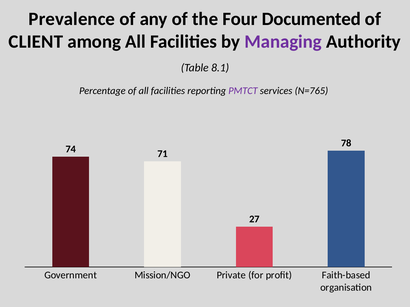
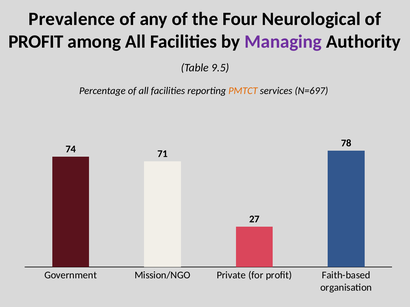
Documented: Documented -> Neurological (311, 19)
CLIENT: CLIENT -> PROFIT (36, 42)
8.1: 8.1 -> 9.5 (220, 68)
PMTCT colour: purple -> orange (243, 91)
N=765: N=765 -> N=697 (311, 91)
